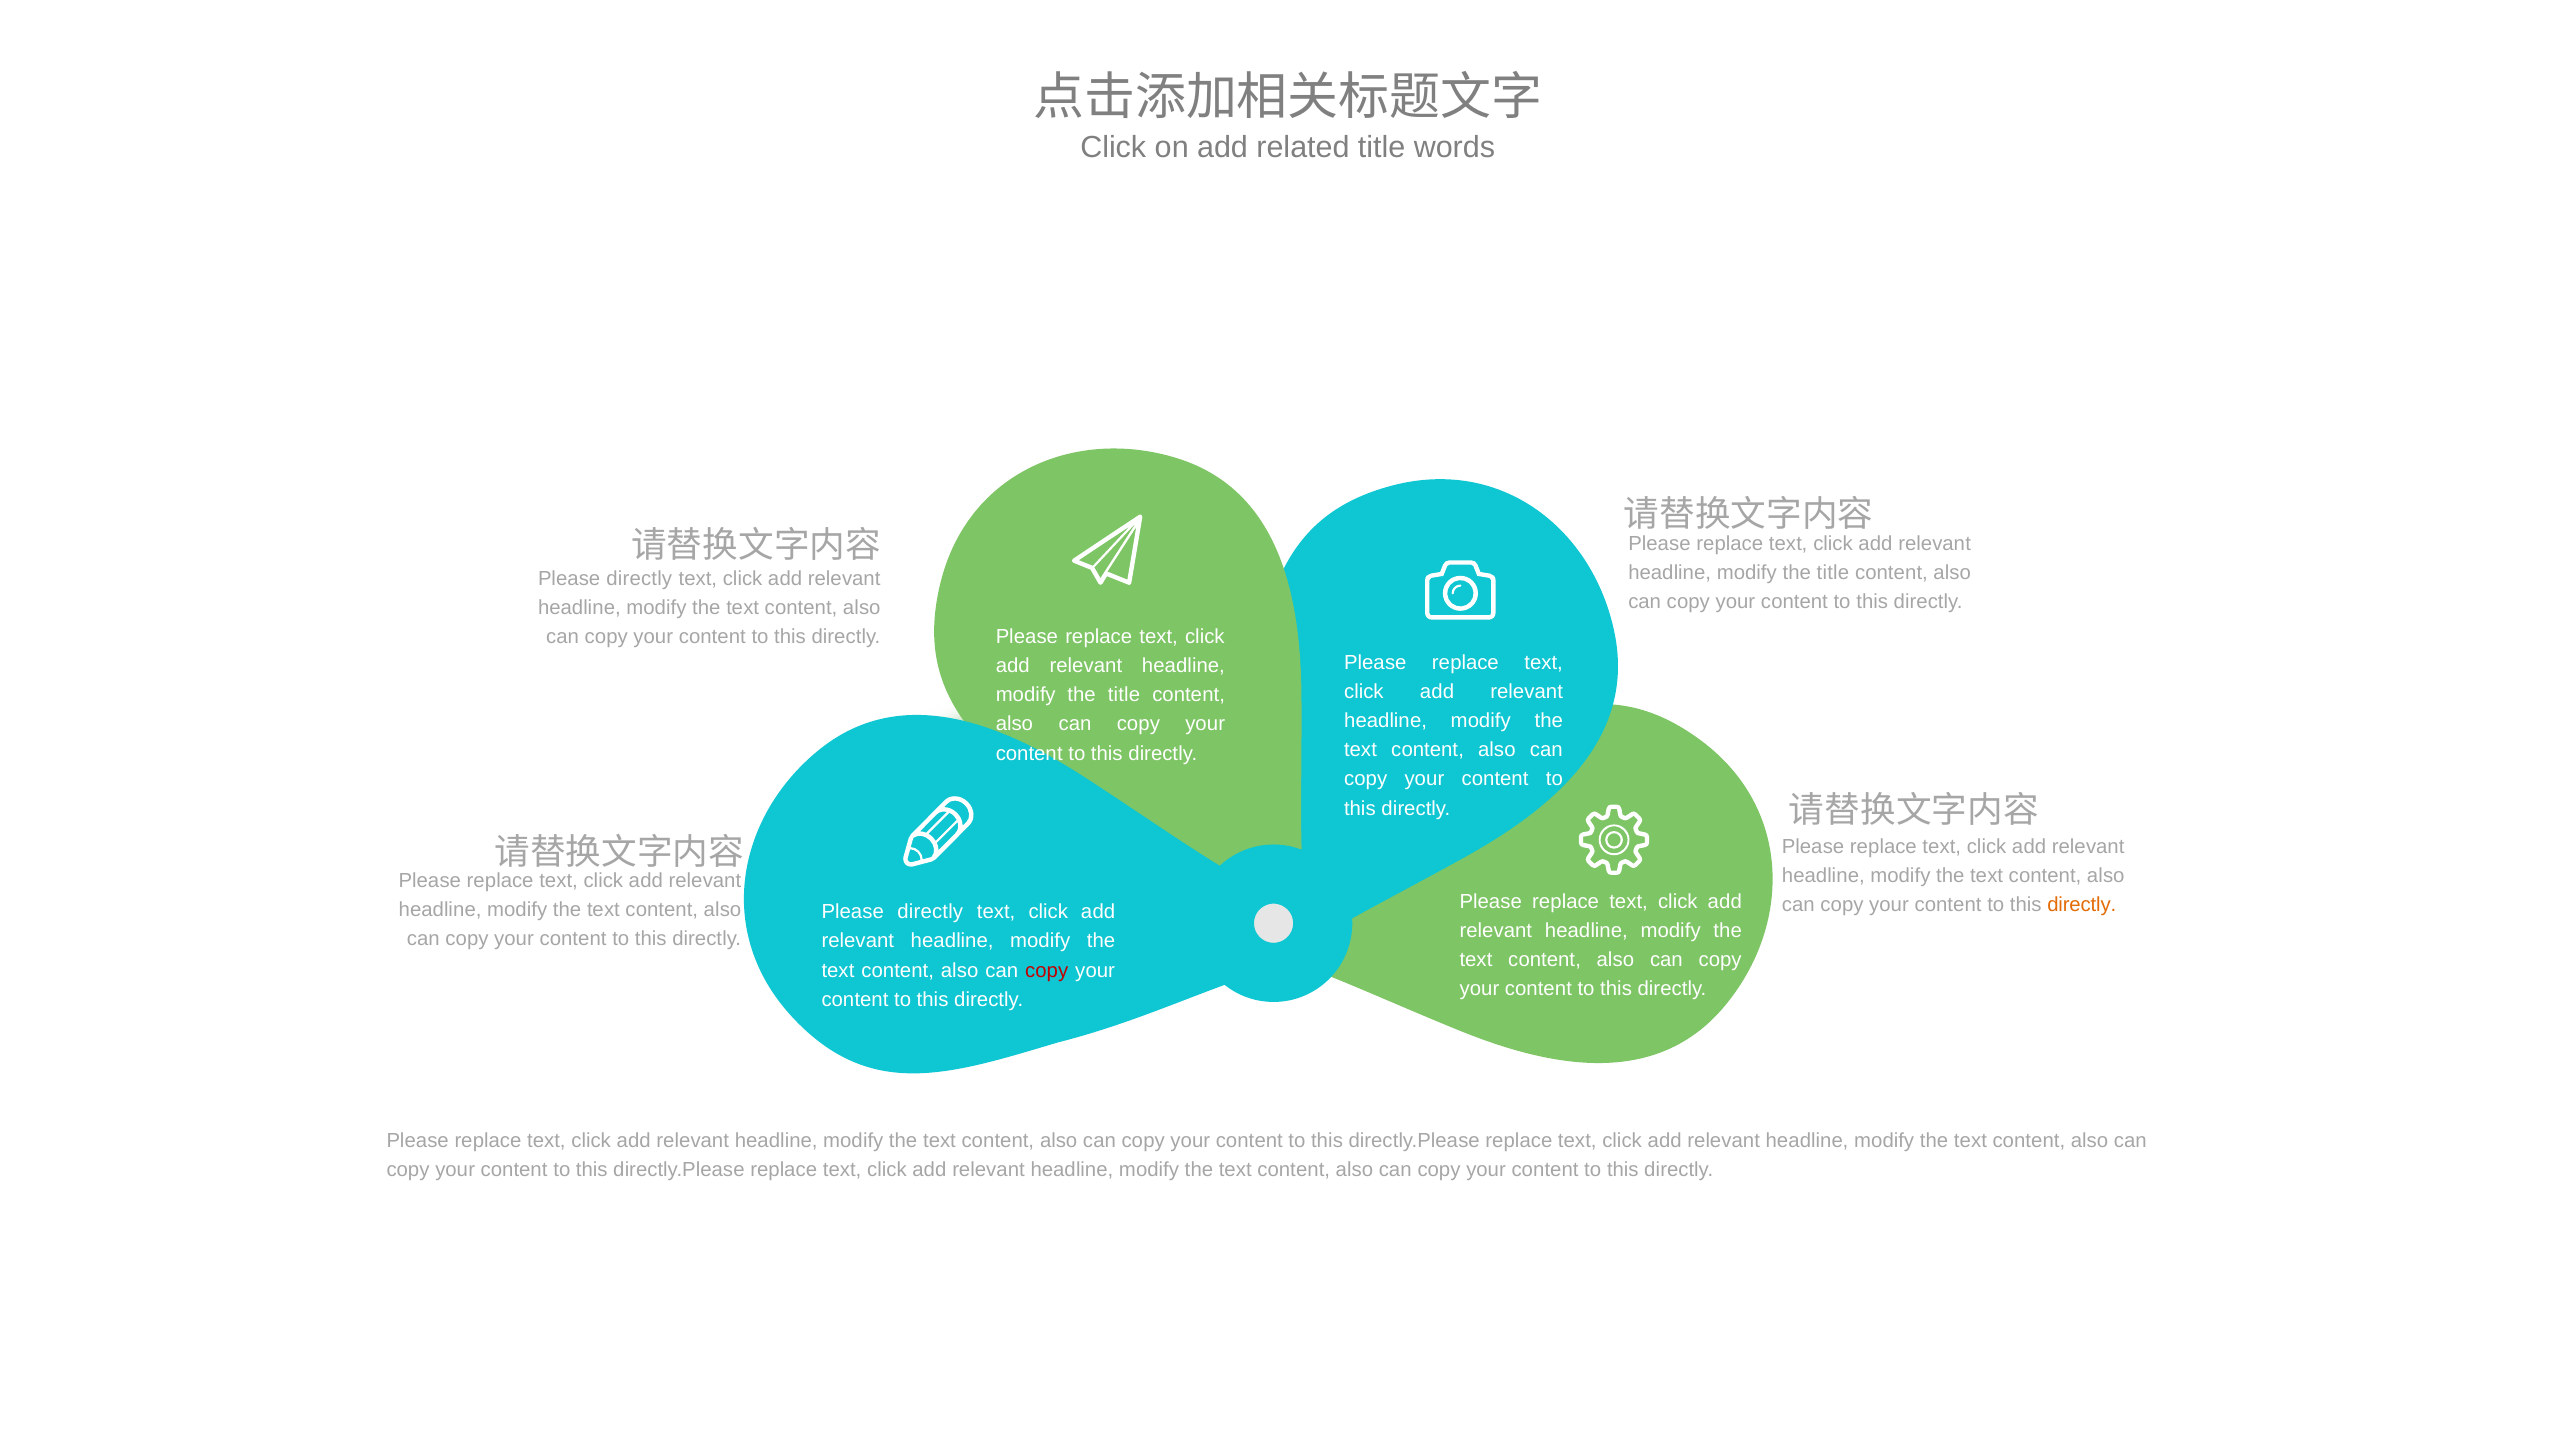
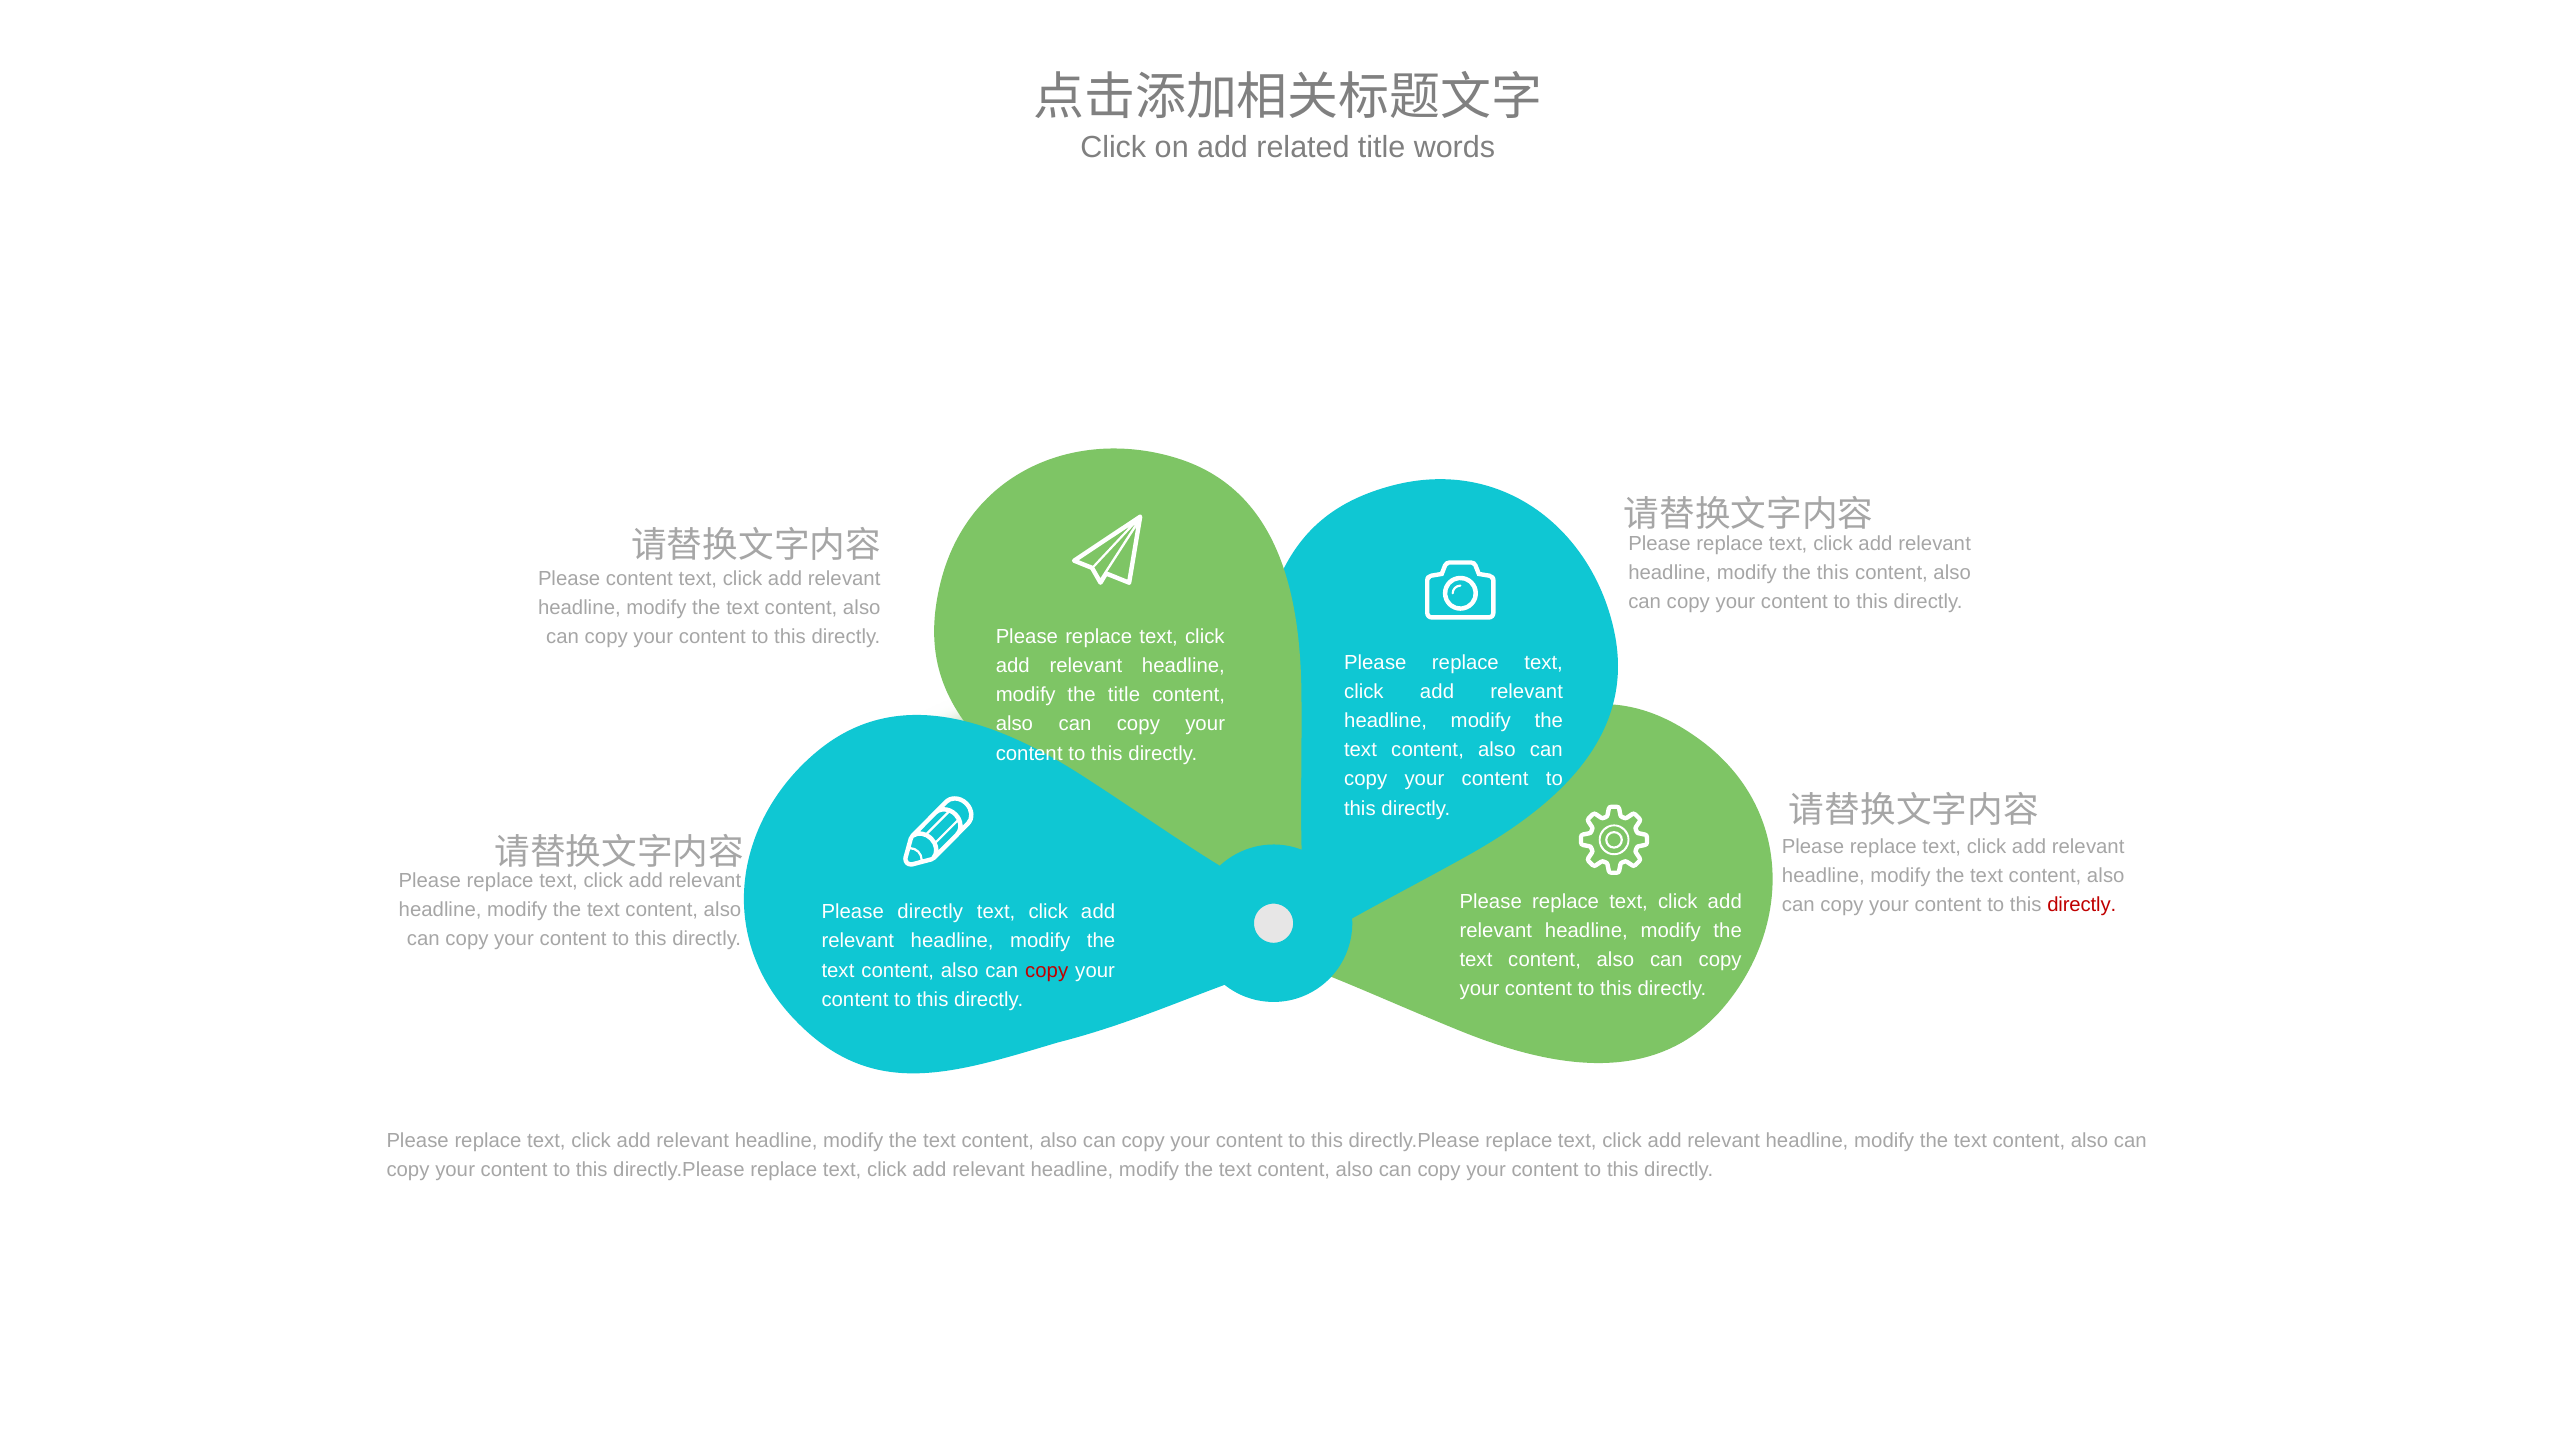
title: title -> this (1833, 573)
directly: directly -> content (639, 579)
directly colour: orange -> red (2082, 905)
